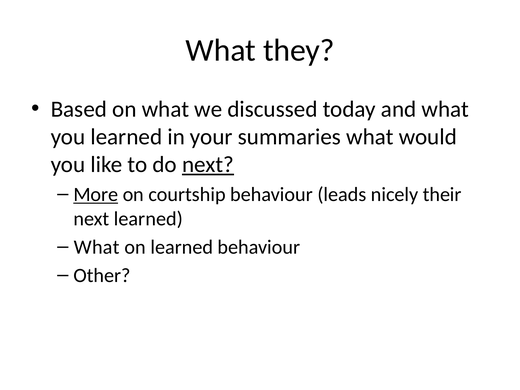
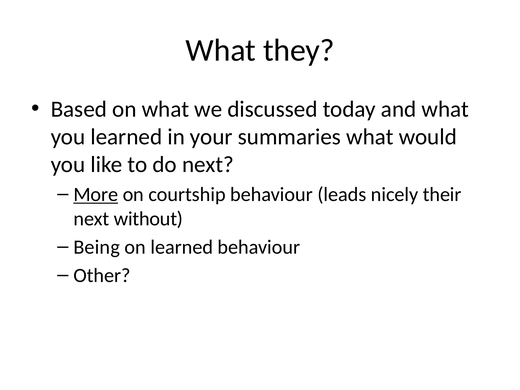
next underline: present -> none (208, 165)
next learned: learned -> without (148, 219)
What: What -> Being (97, 247)
